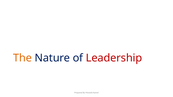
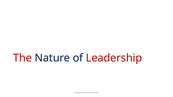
The colour: orange -> red (23, 58)
